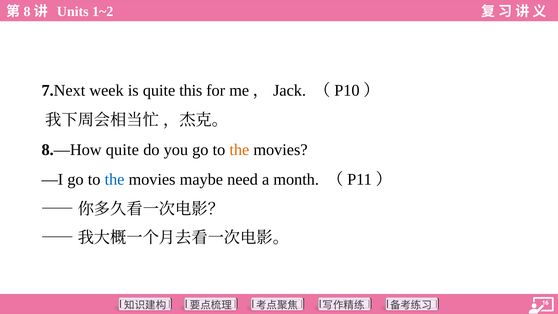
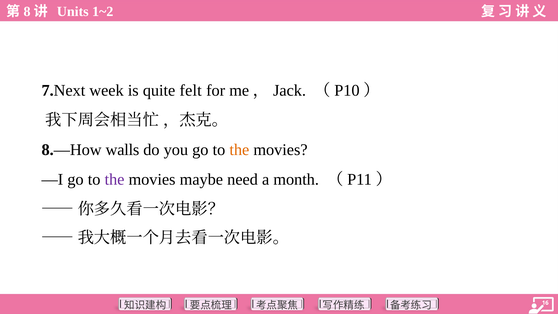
this: this -> felt (191, 91)
8.—How quite: quite -> walls (122, 150)
the colour: blue -> purple (115, 179)
